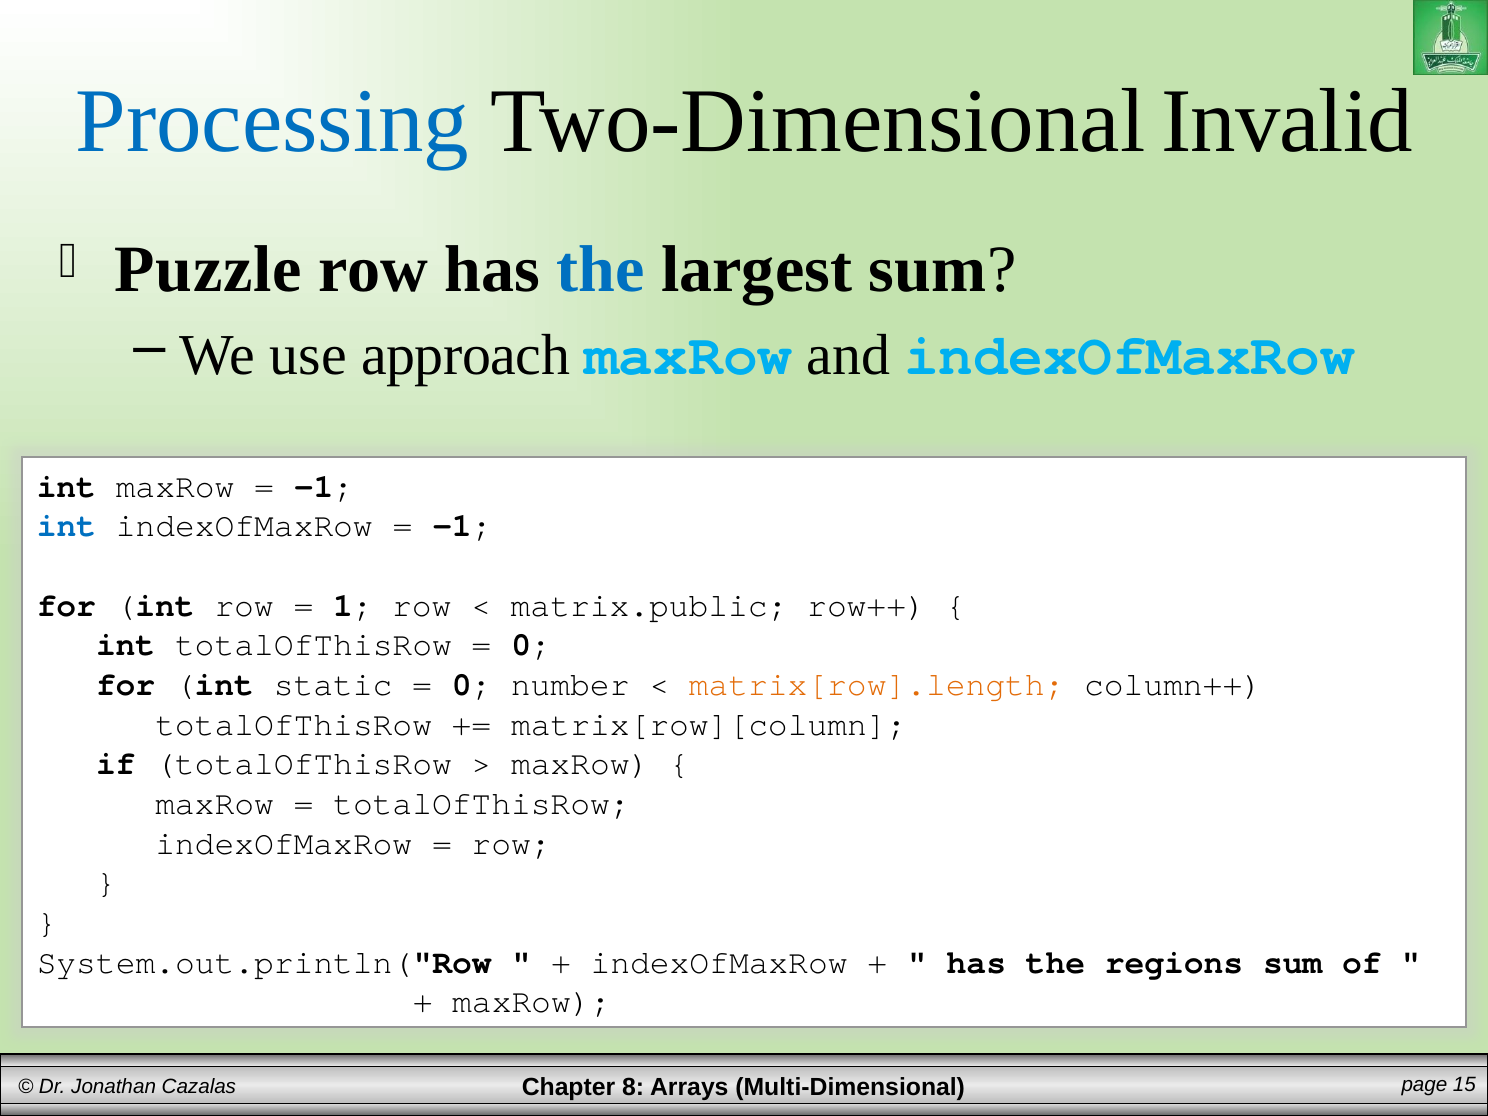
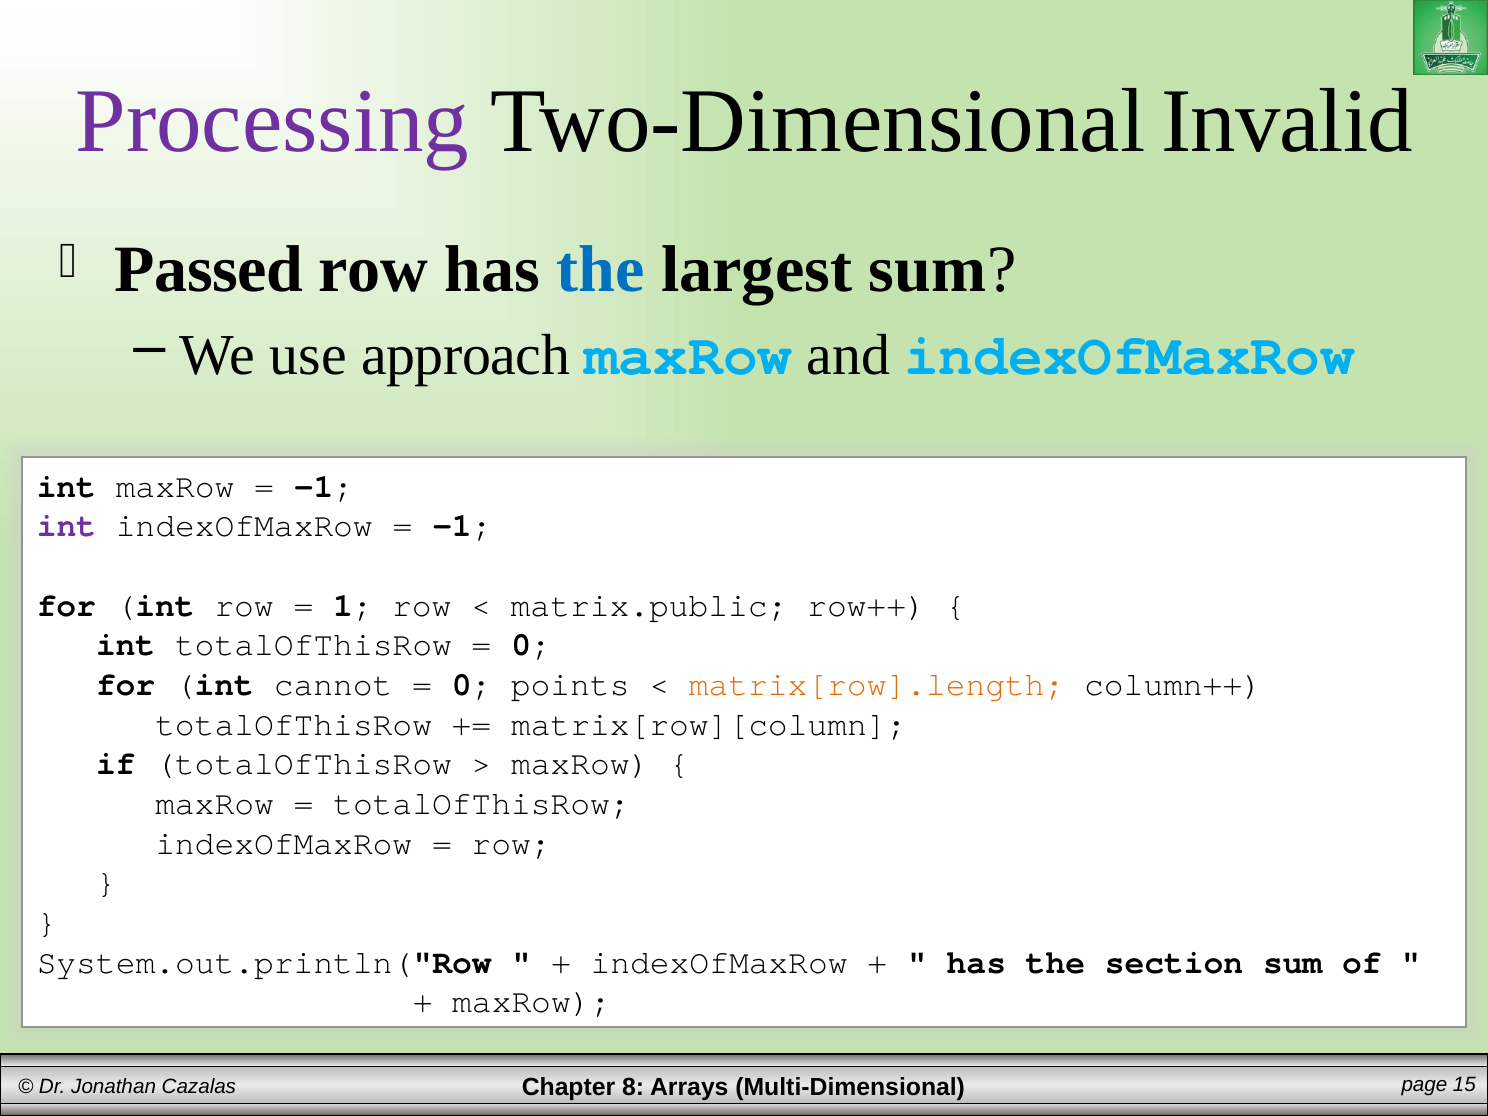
Processing colour: blue -> purple (272, 121)
Puzzle: Puzzle -> Passed (209, 270)
int colour: blue -> purple (66, 526)
static: static -> cannot (333, 685)
number: number -> points (570, 685)
regions: regions -> section (1174, 962)
